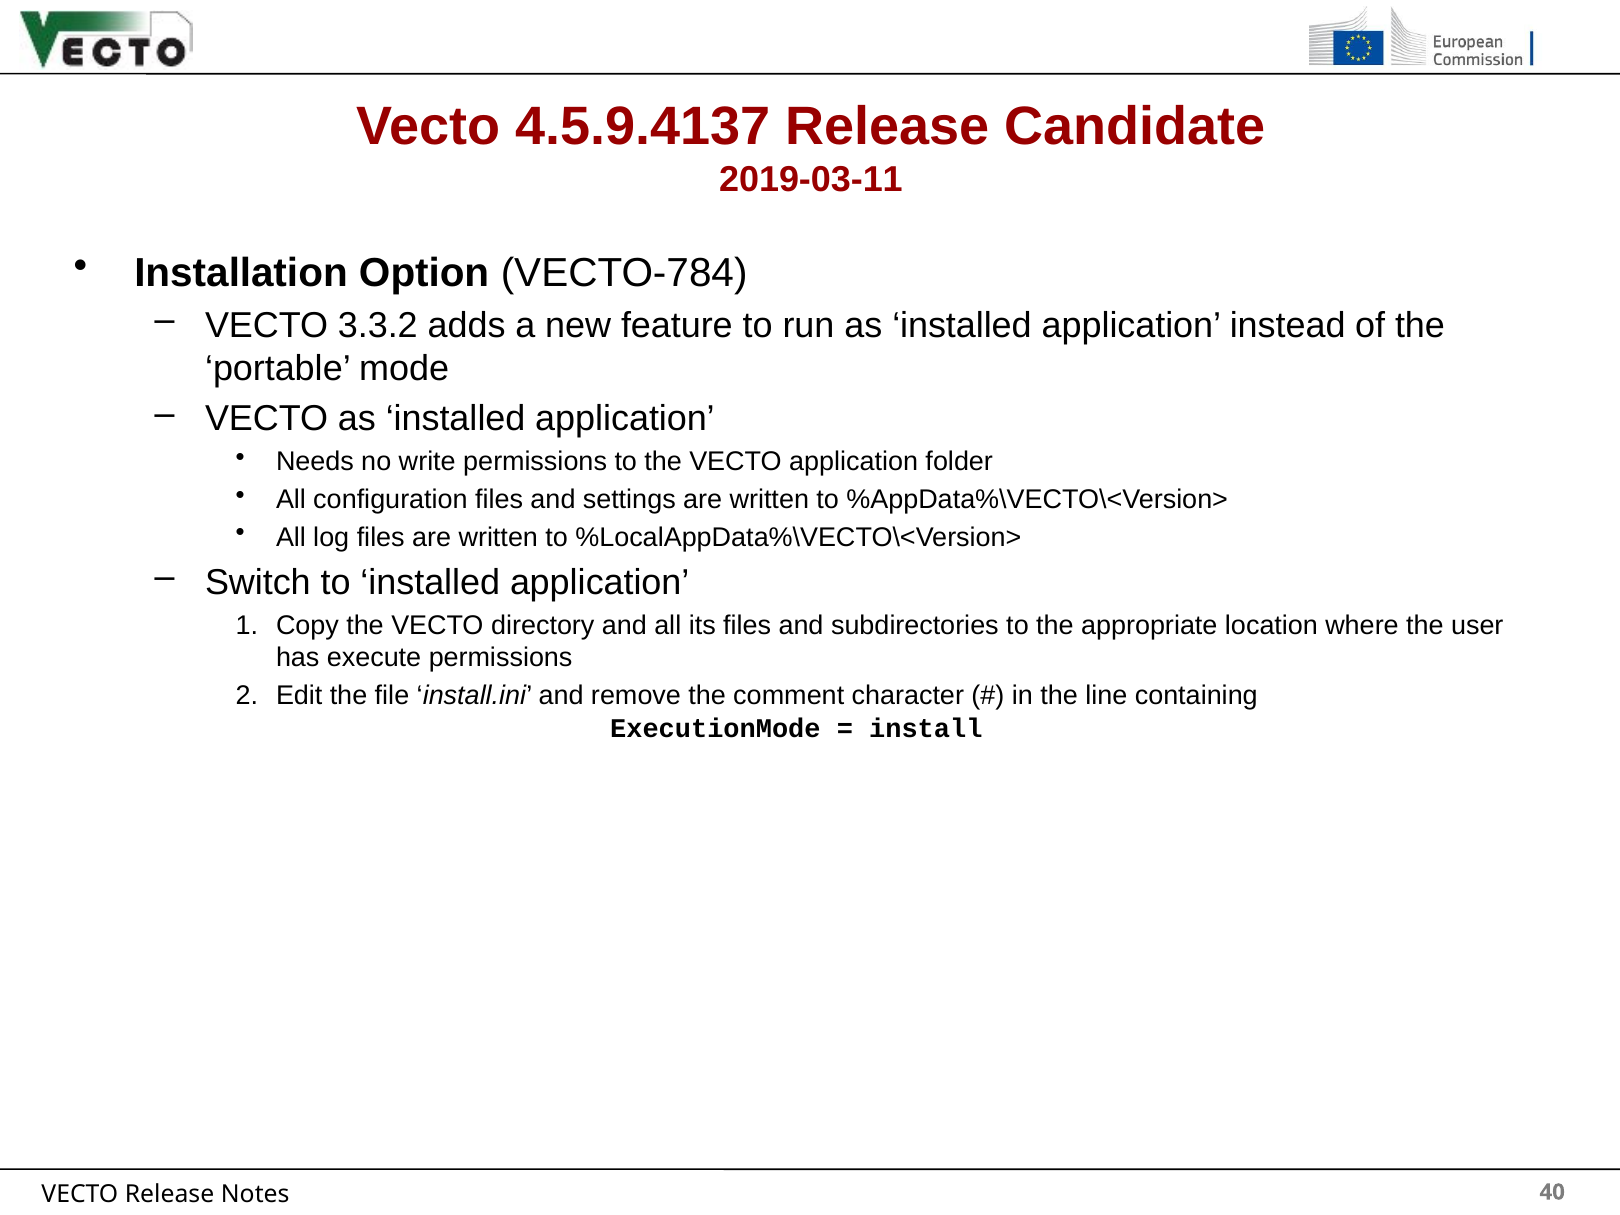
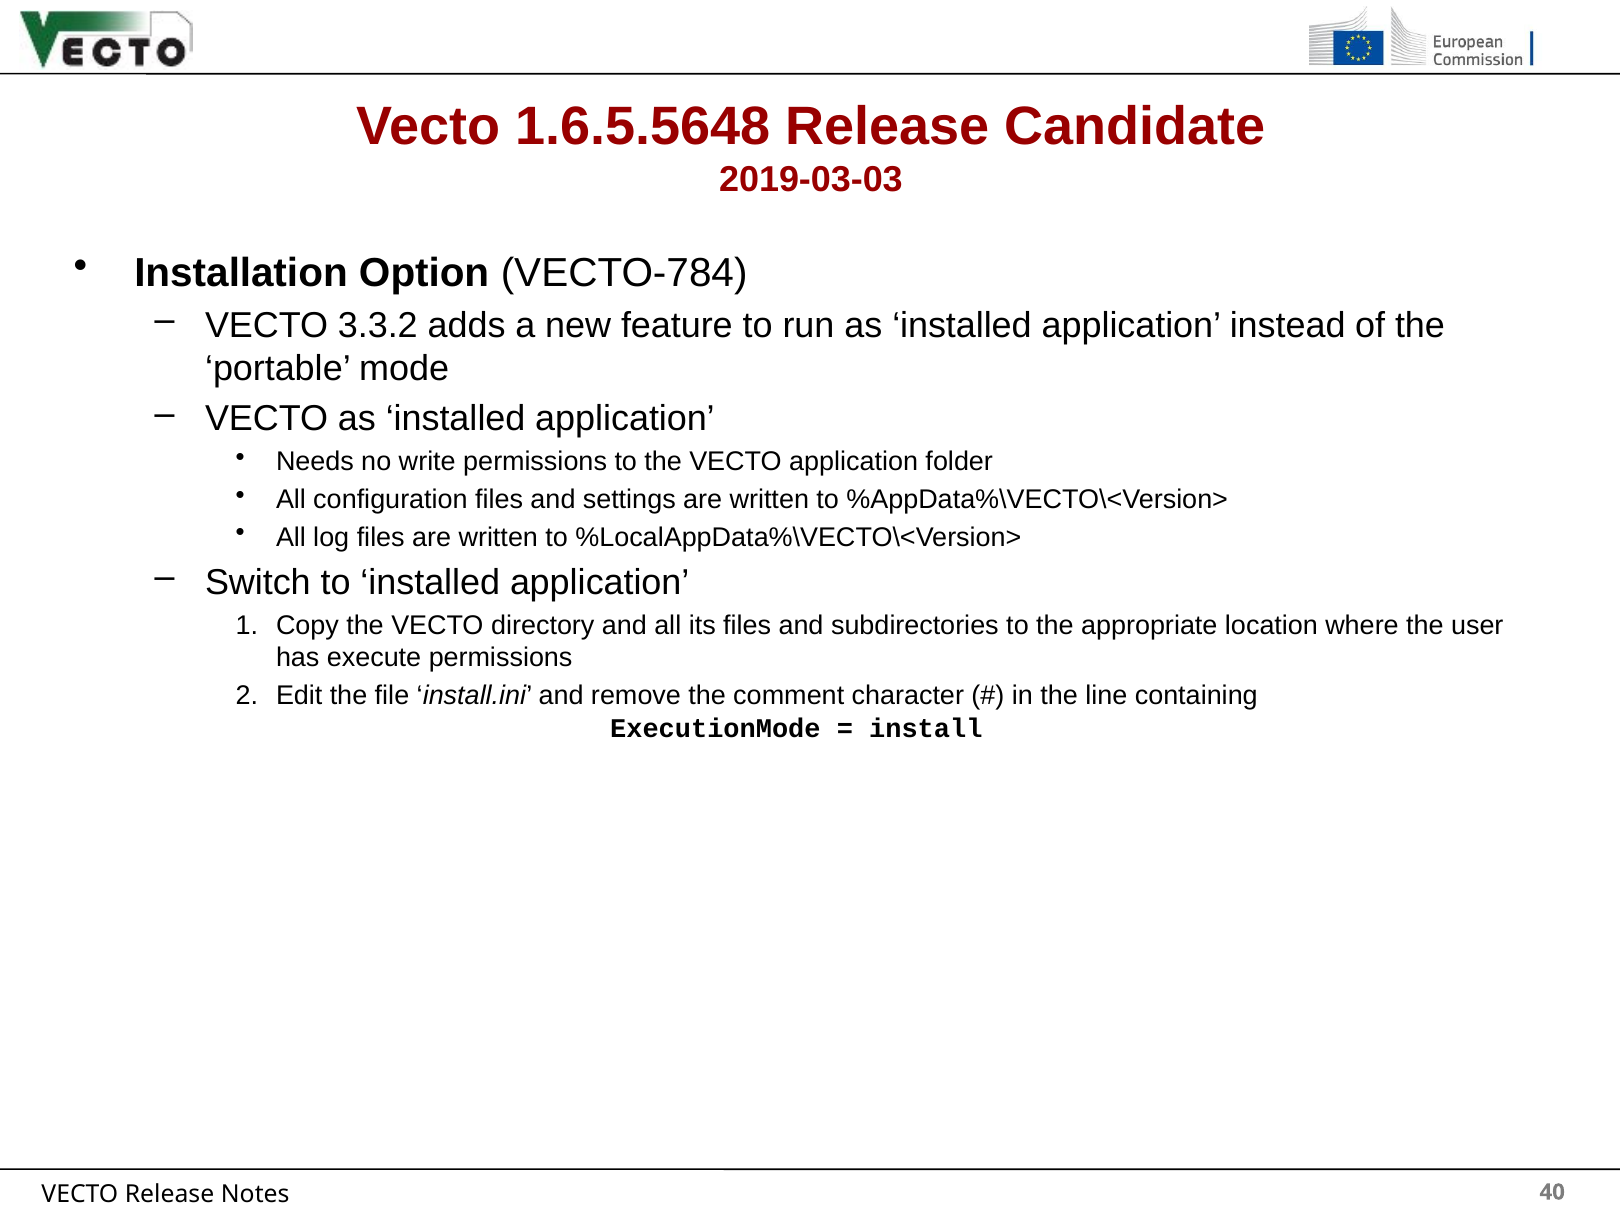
4.5.9.4137: 4.5.9.4137 -> 1.6.5.5648 (643, 127)
2019-03-11: 2019-03-11 -> 2019-03-03 (811, 180)
